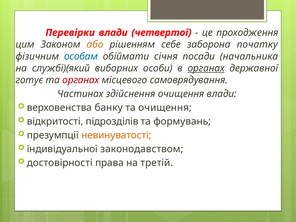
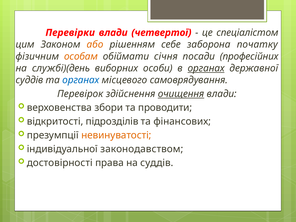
проходження: проходження -> спеціалістом (247, 33)
особам colour: blue -> orange (81, 56)
начальника: начальника -> професійних (249, 56)
службі)(який: службі)(який -> службі)(день (61, 68)
готує: готує -> суддів (30, 80)
органах colour: red -> blue (81, 80)
Частинах: Частинах -> Перевірок (80, 94)
очищення underline: none -> present (181, 94)
банку: банку -> збори (109, 108)
та очищення: очищення -> проводити (165, 108)
формувань: формувань -> фінансових (182, 121)
на третій: третій -> суддів (157, 163)
